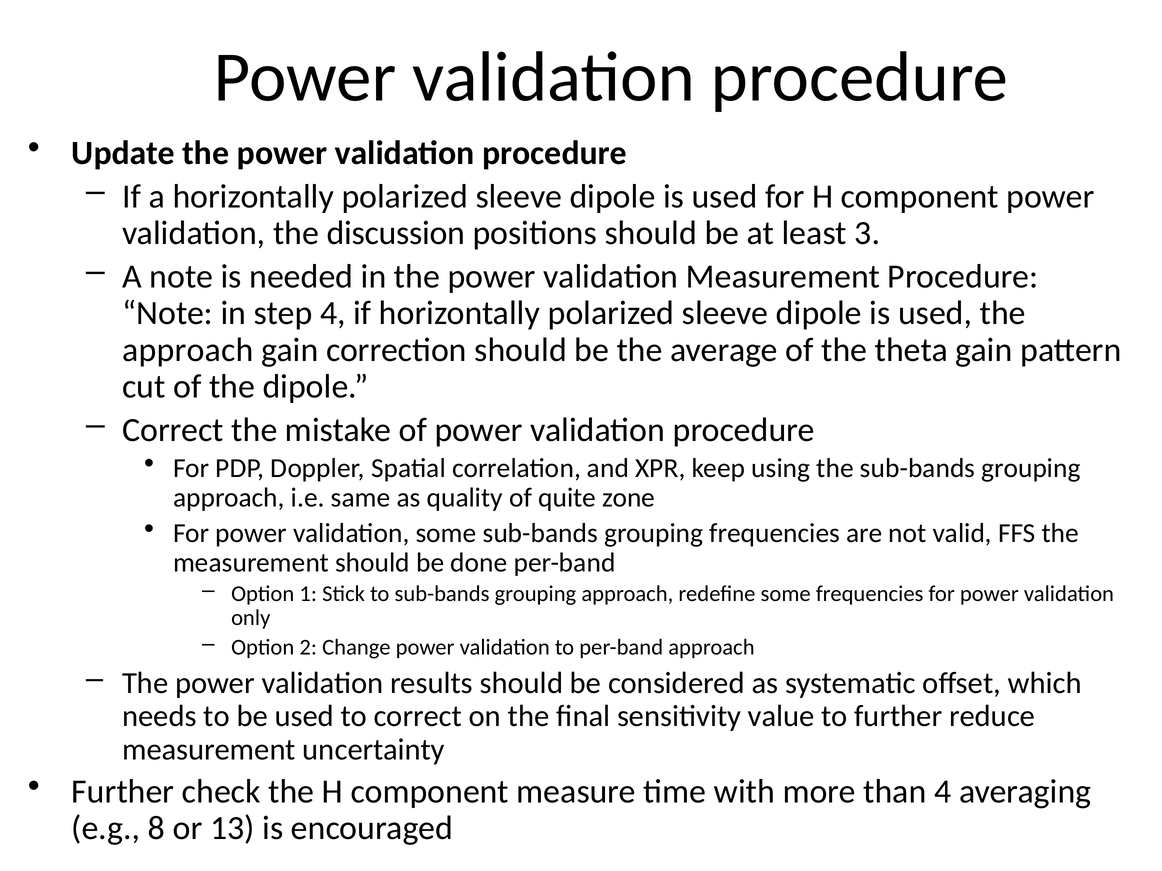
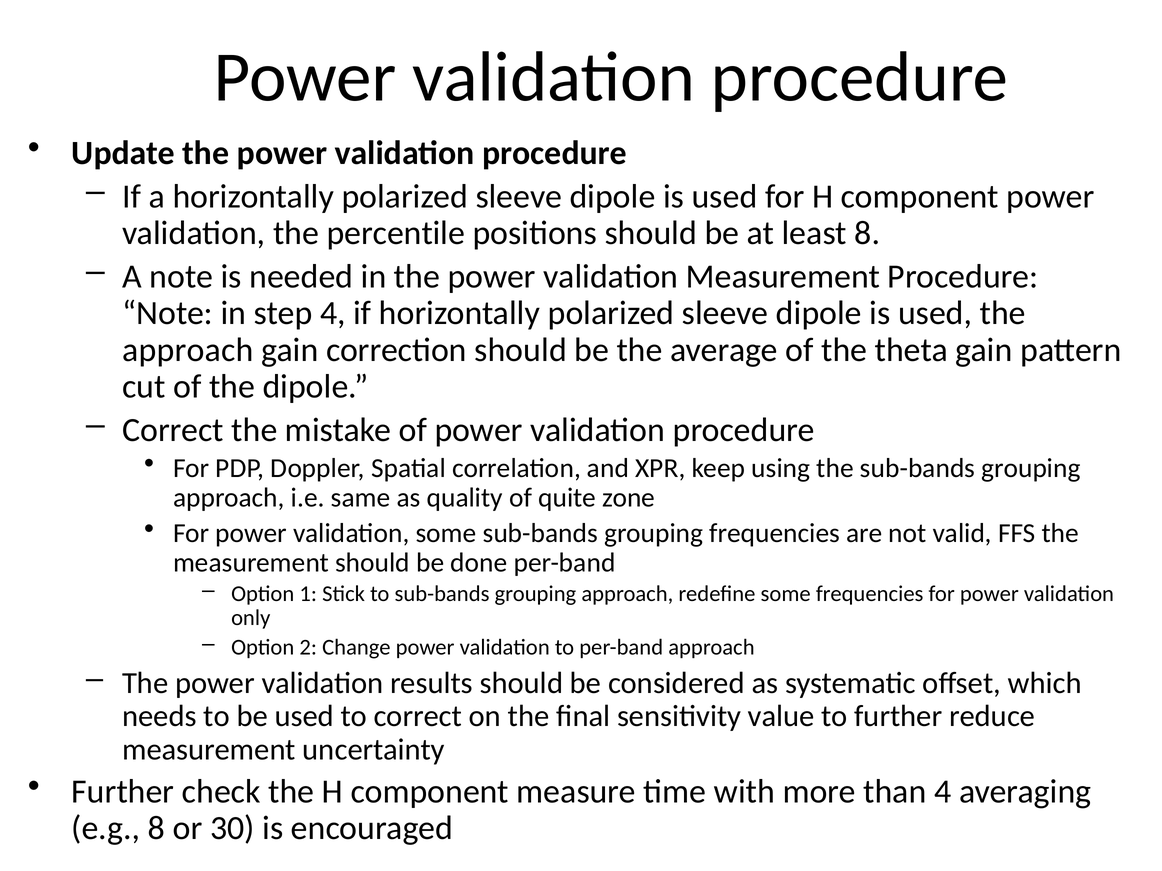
discussion: discussion -> percentile (396, 233)
least 3: 3 -> 8 (867, 233)
13: 13 -> 30 (232, 829)
